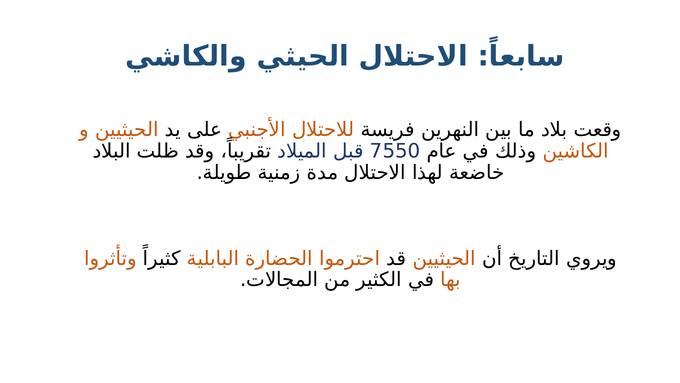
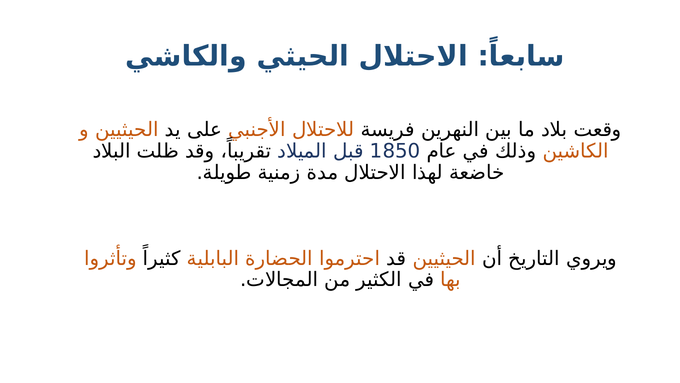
7550: 7550 -> 1850 (395, 151)
